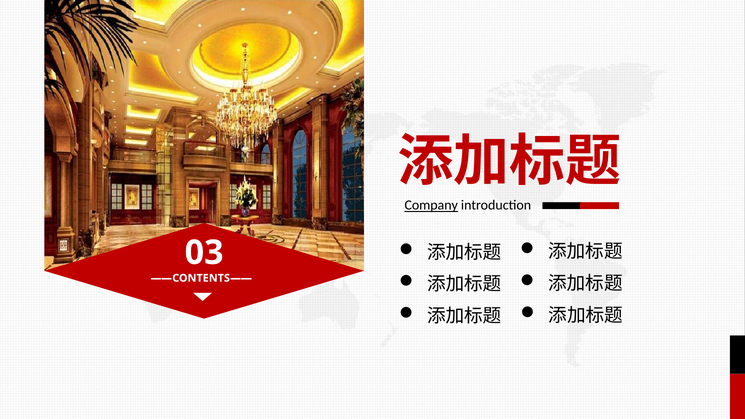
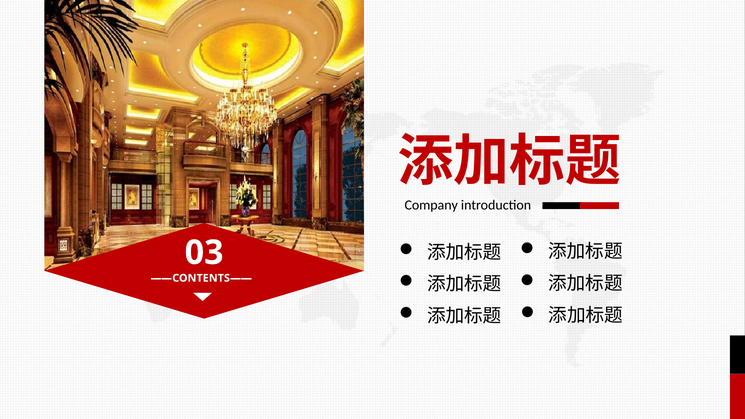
Company underline: present -> none (431, 205)
